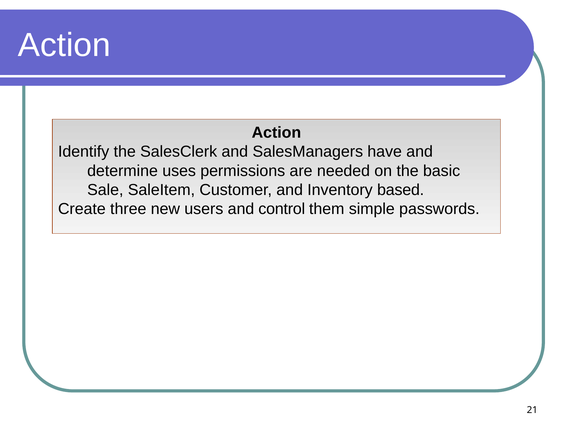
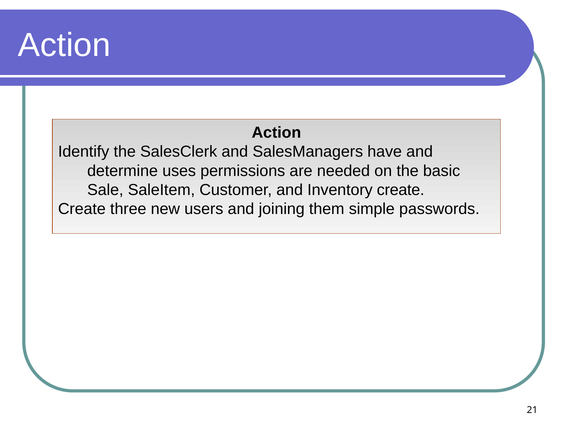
Inventory based: based -> create (401, 190)
control: control -> joining (282, 209)
